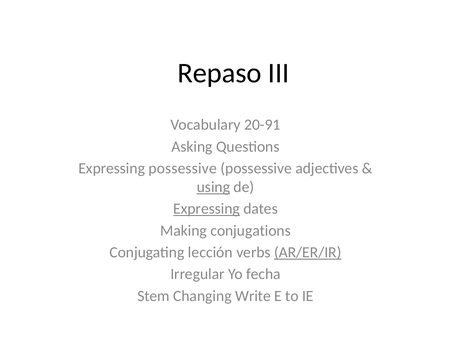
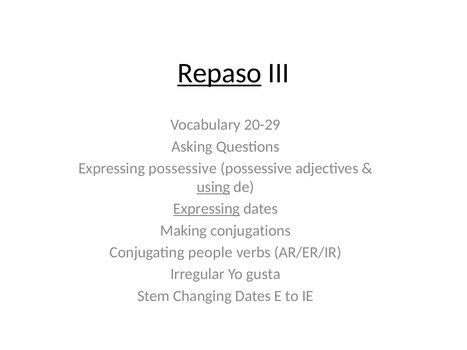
Repaso underline: none -> present (219, 73)
20-91: 20-91 -> 20-29 (262, 125)
lección: lección -> people (210, 253)
AR/ER/IR underline: present -> none (308, 253)
fecha: fecha -> gusta (263, 274)
Changing Write: Write -> Dates (253, 296)
